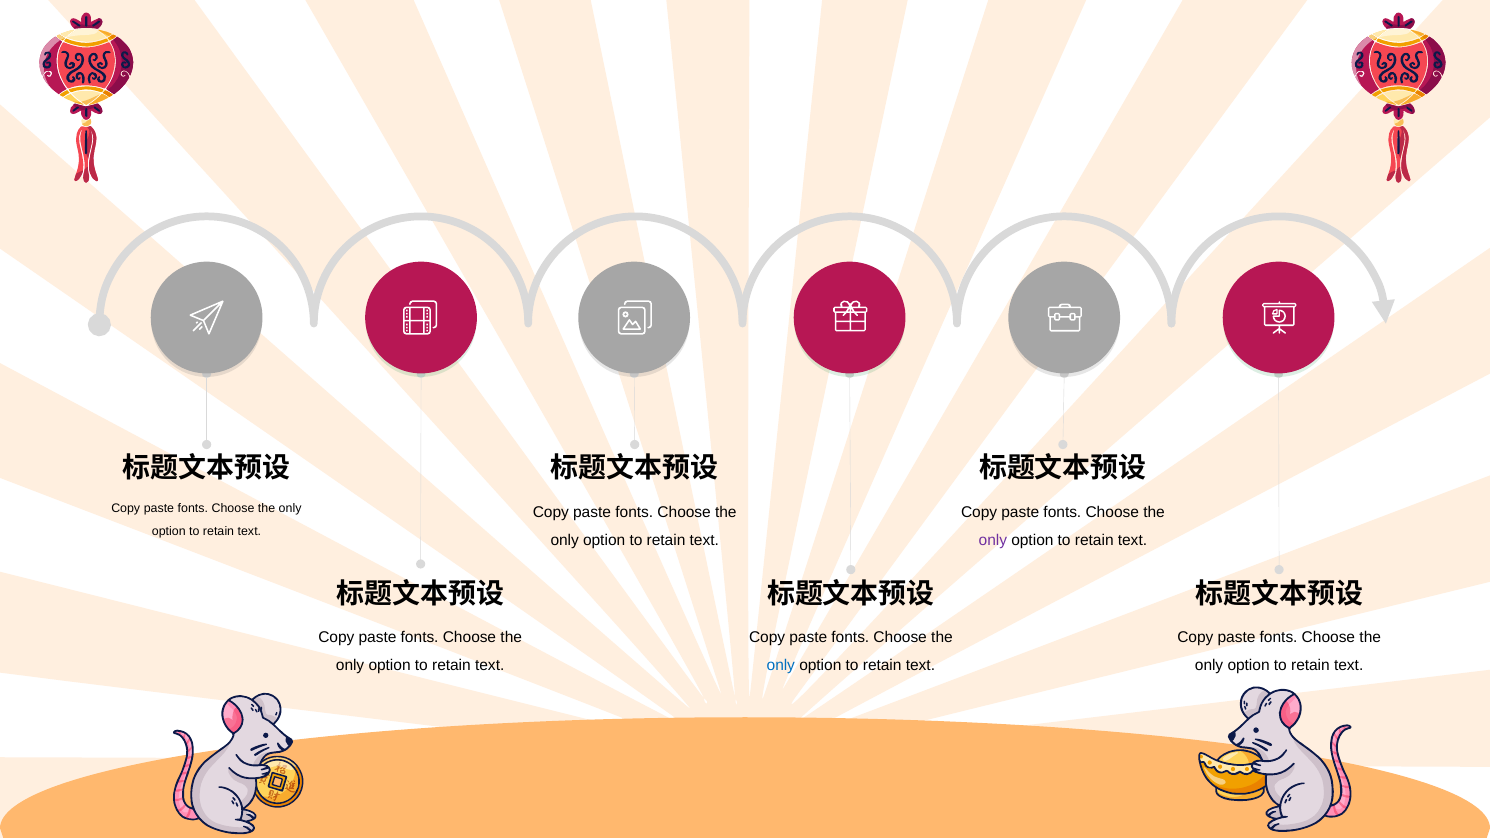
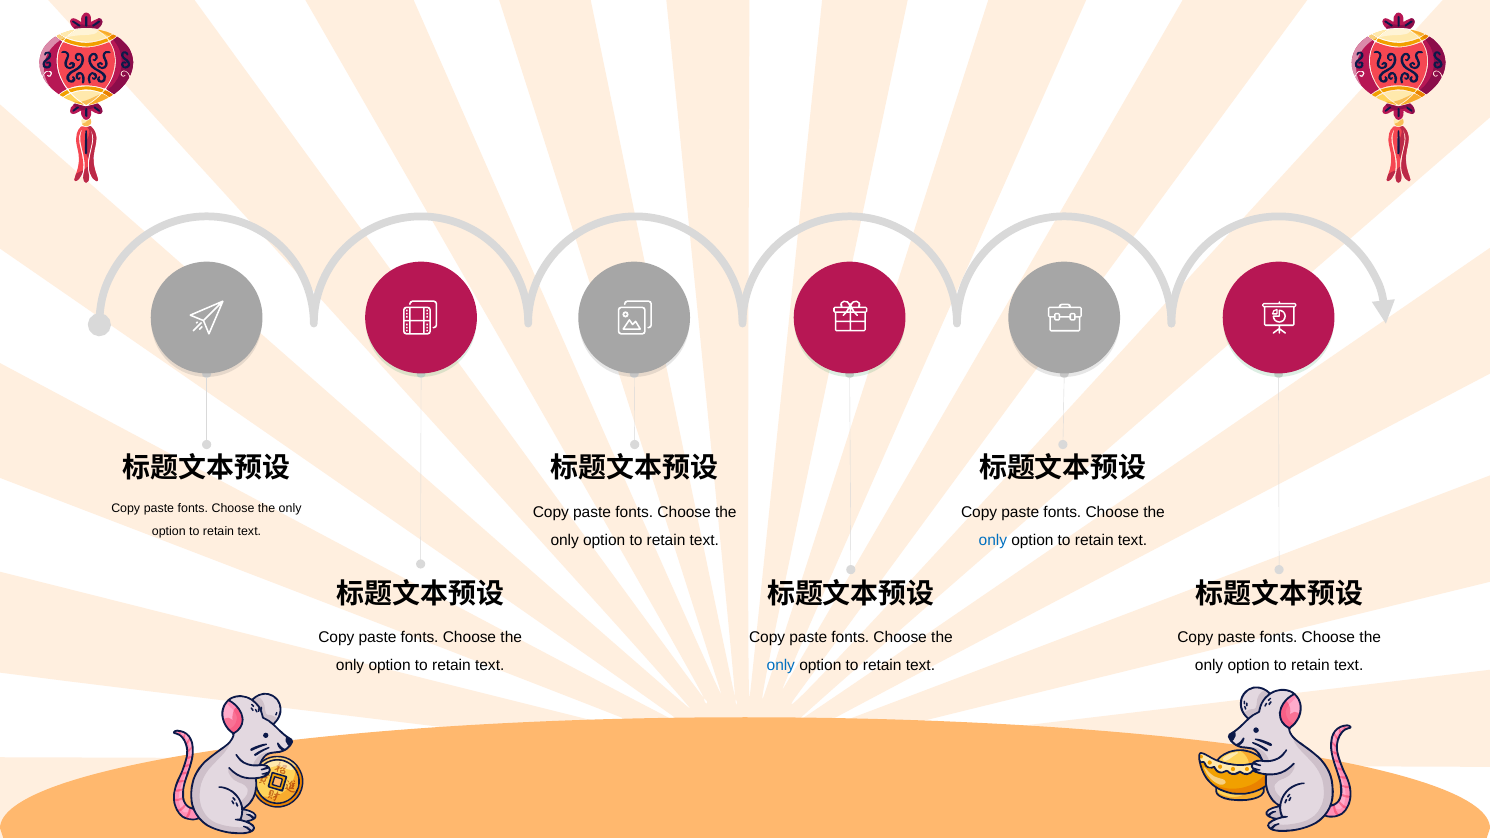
only colour: purple -> blue (993, 540)
